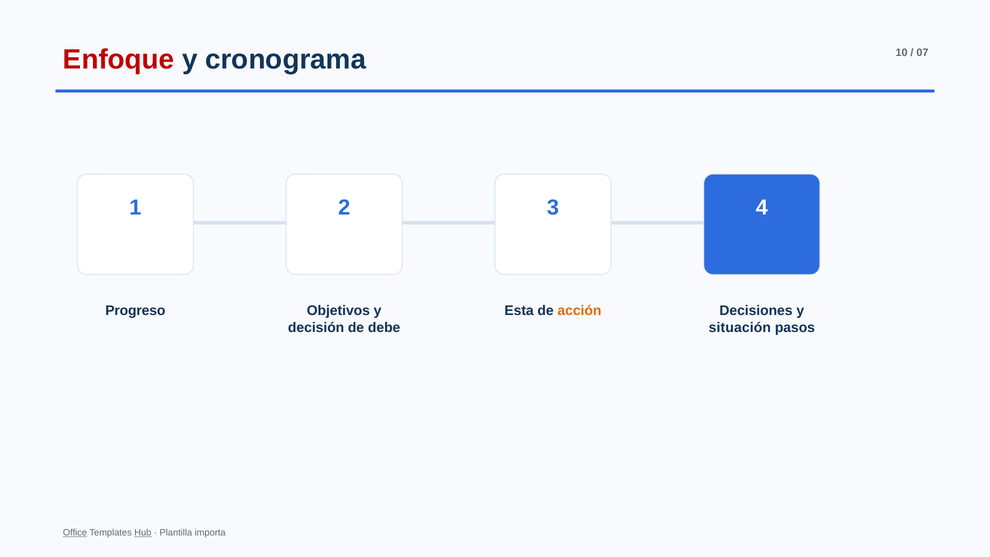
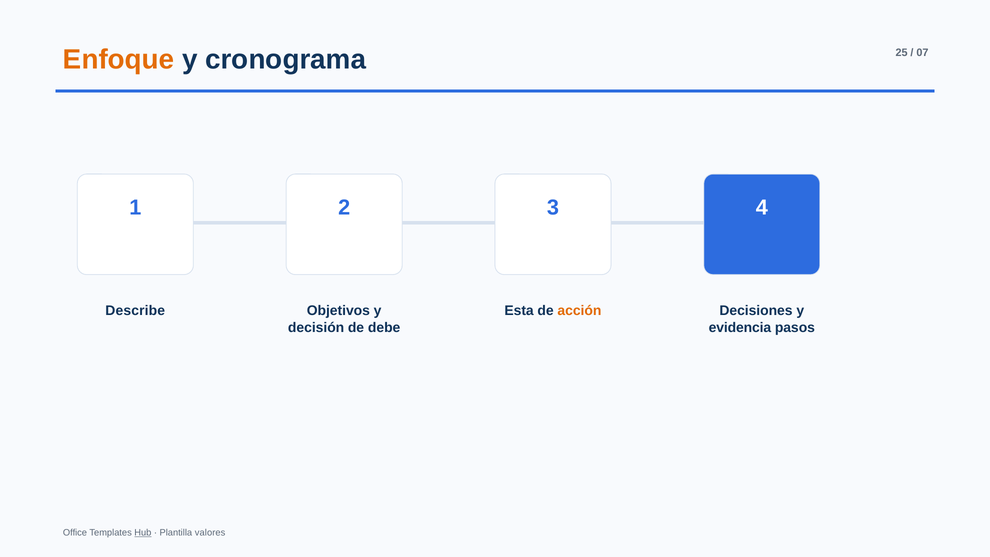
Enfoque colour: red -> orange (119, 59)
10: 10 -> 25 (902, 53)
Progreso: Progreso -> Describe (135, 311)
situación: situación -> evidencia (740, 327)
Office underline: present -> none (75, 533)
importa: importa -> valores (210, 533)
